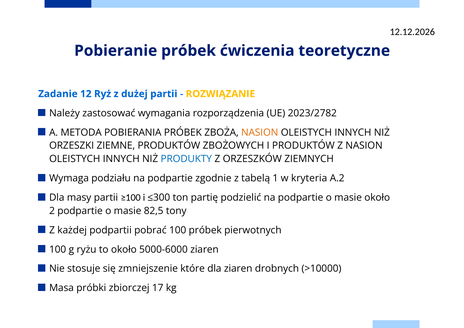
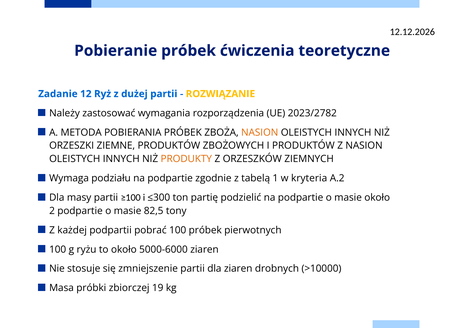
PRODUKTY colour: blue -> orange (186, 159)
zmniejszenie które: które -> partii (193, 269)
17: 17 -> 19 (158, 288)
